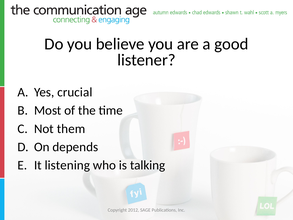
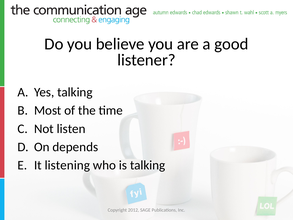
Yes crucial: crucial -> talking (75, 92)
them: them -> listen (71, 129)
